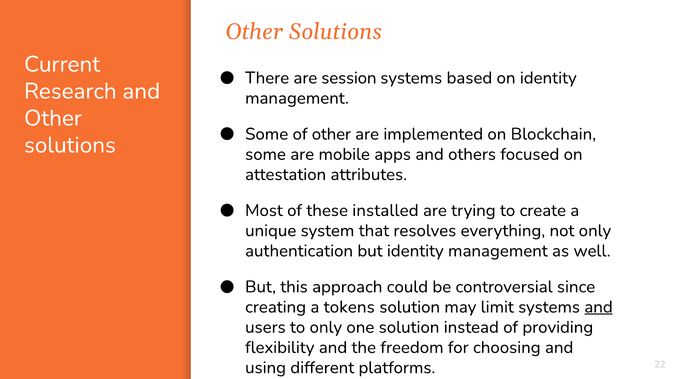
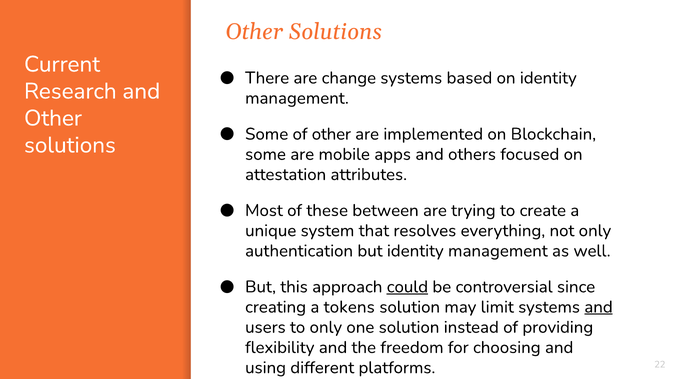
session: session -> change (349, 78)
installed: installed -> between (385, 211)
could underline: none -> present (407, 287)
